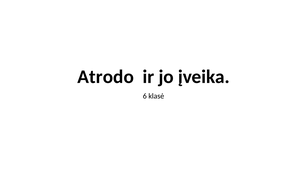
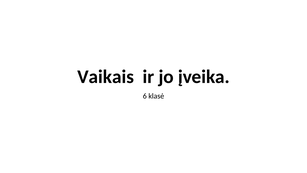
Atrodo: Atrodo -> Vaikais (106, 77)
